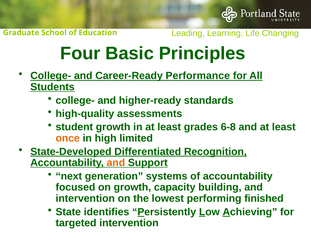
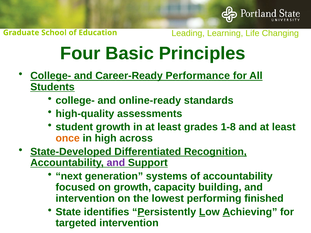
higher-ready: higher-ready -> online-ready (150, 100)
6-8: 6-8 -> 1-8 (228, 127)
limited: limited -> across (136, 138)
and colour: orange -> purple (116, 163)
